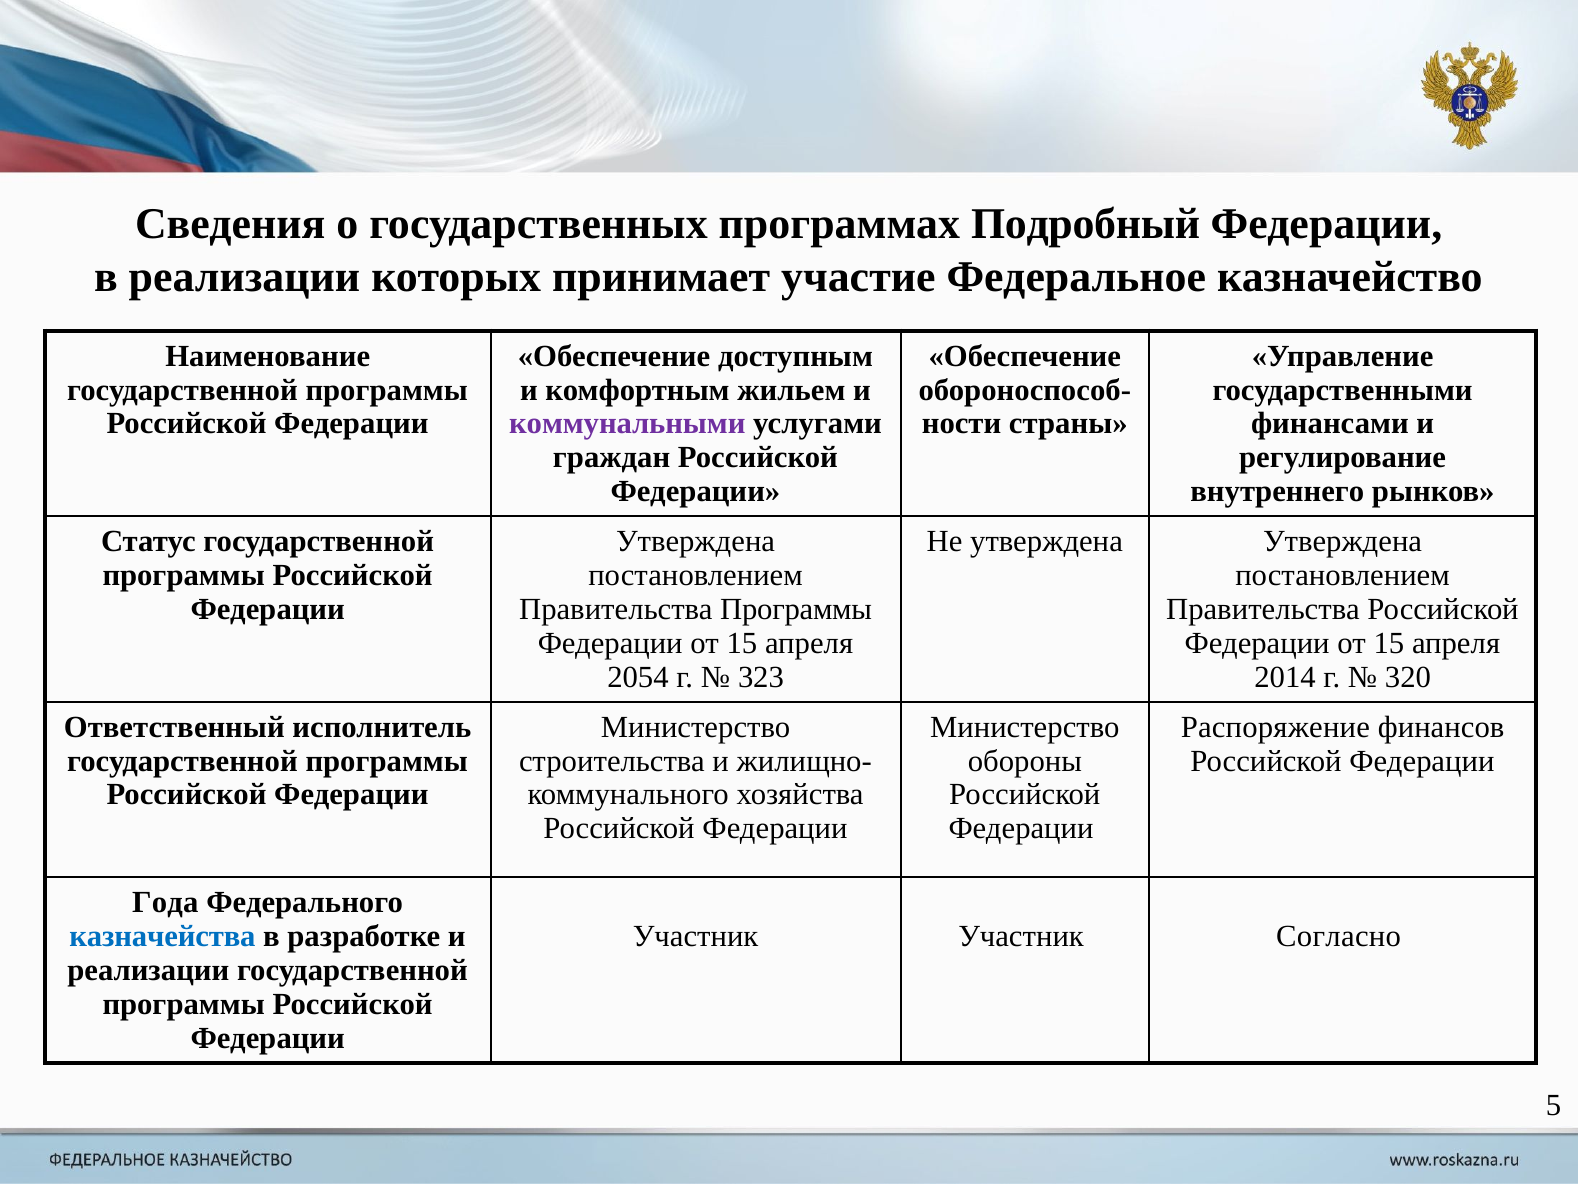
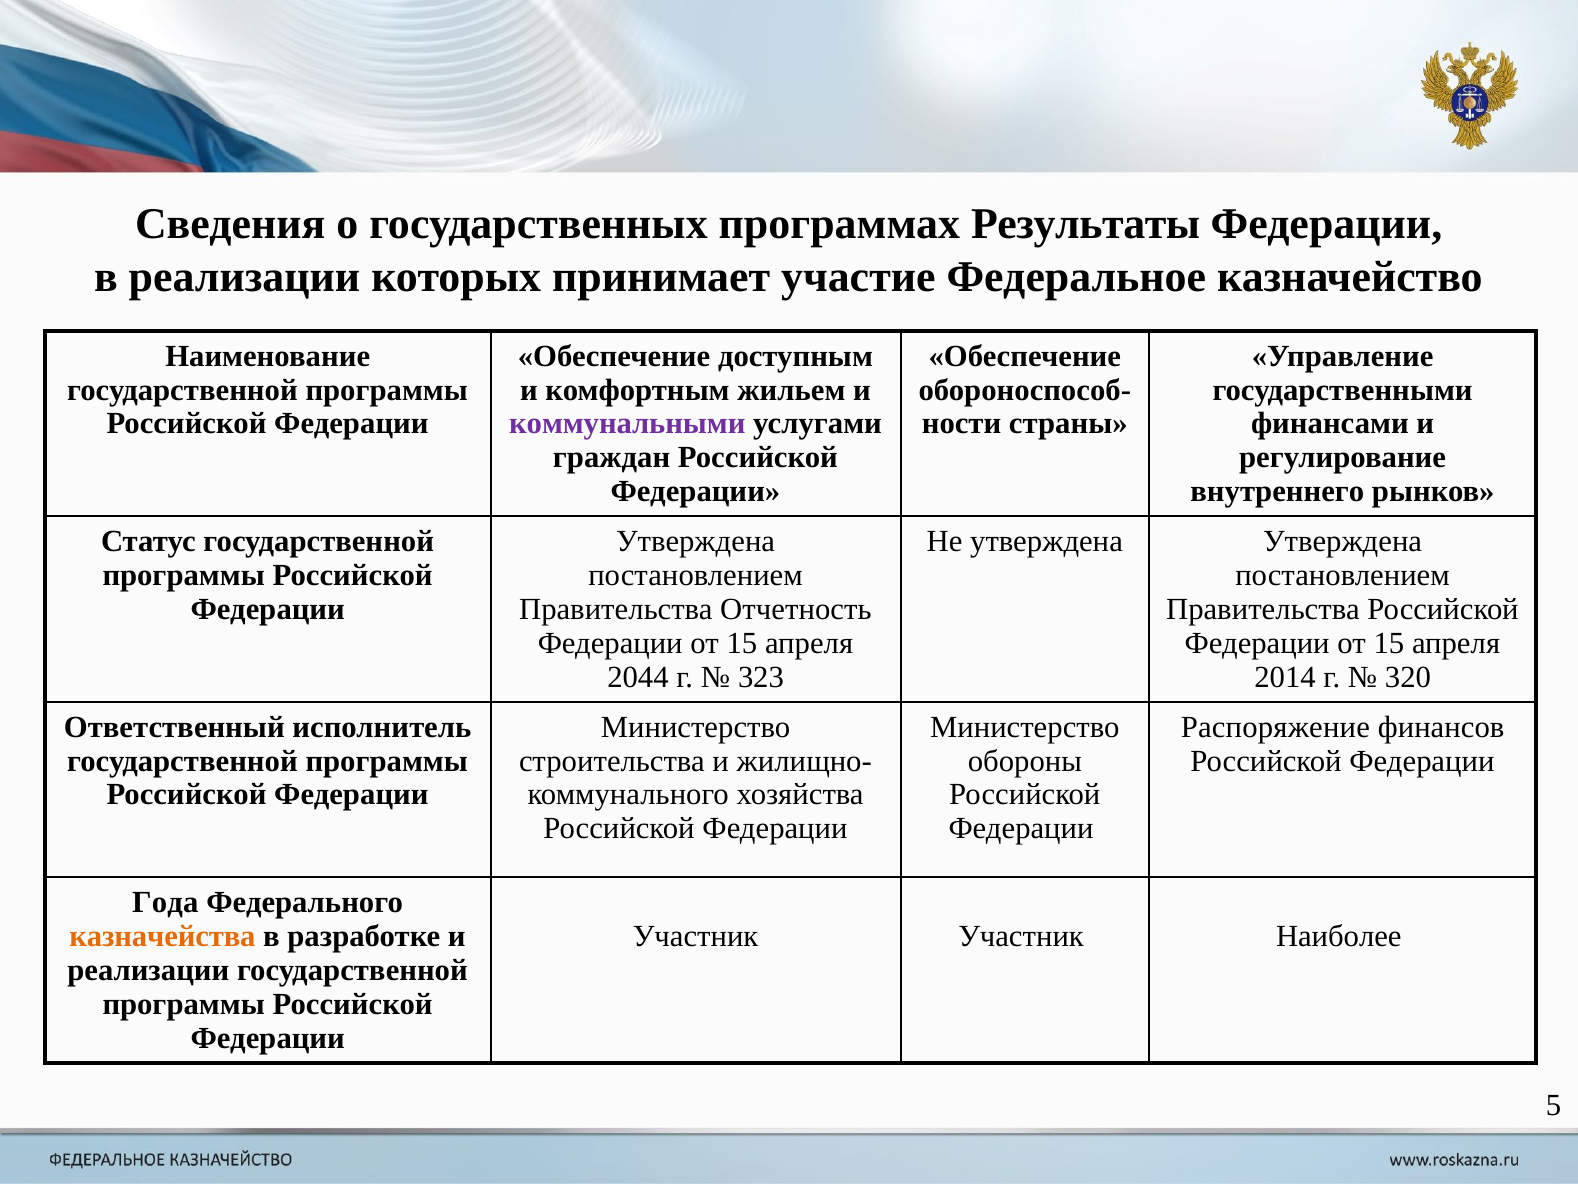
Подробный: Подробный -> Результаты (1086, 224)
Правительства Программы: Программы -> Отчетность (796, 609)
2054: 2054 -> 2044 (638, 677)
казначейства colour: blue -> orange (162, 936)
Согласно: Согласно -> Наиболее (1339, 936)
